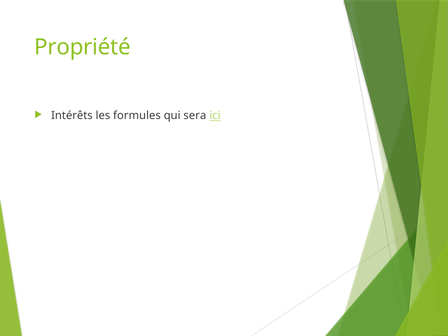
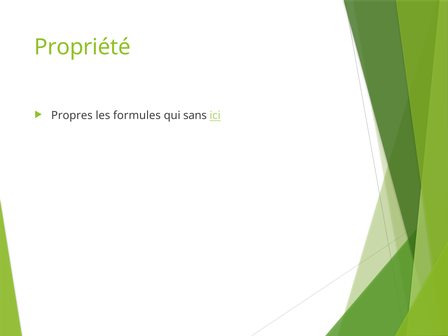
Intérêts: Intérêts -> Propres (72, 116)
sera: sera -> sans (195, 116)
